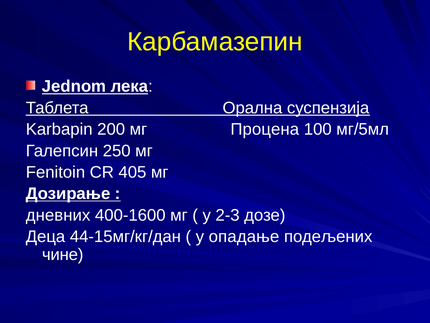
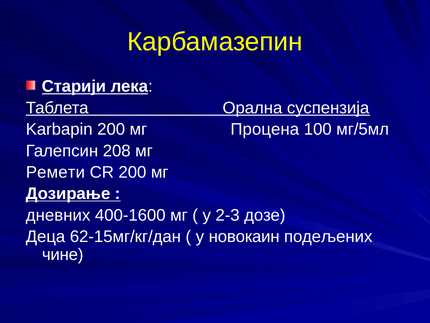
Jednom: Jednom -> Старији (74, 86)
250: 250 -> 208 (117, 151)
Fenitoin: Fenitoin -> Ремети (55, 172)
CR 405: 405 -> 200 (132, 172)
44-15мг/кг/дан: 44-15мг/кг/дан -> 62-15мг/кг/дан (125, 236)
опадање: опадање -> новокаин (244, 236)
